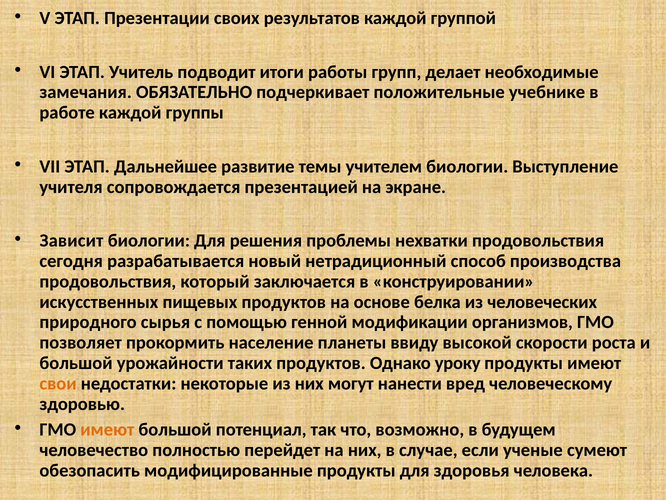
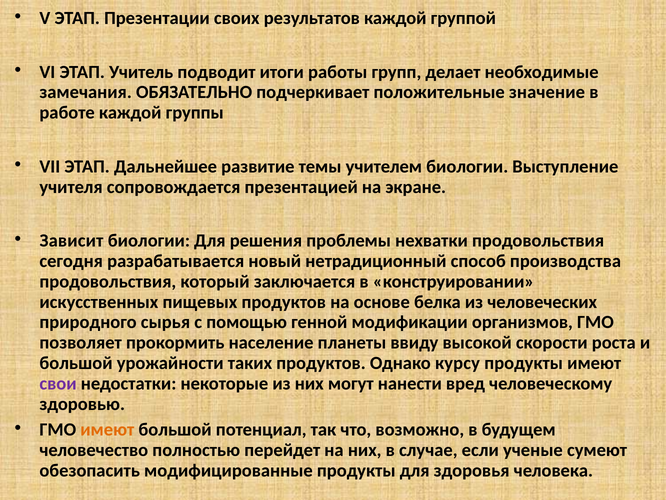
учебнике: учебнике -> значение (547, 92)
уроку: уроку -> курсу (458, 363)
свои colour: orange -> purple (58, 383)
